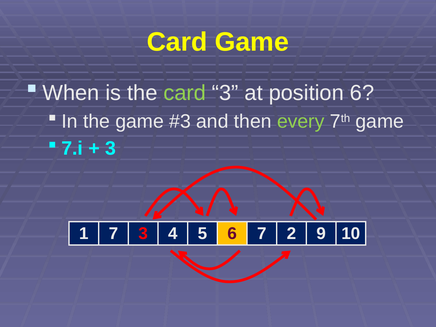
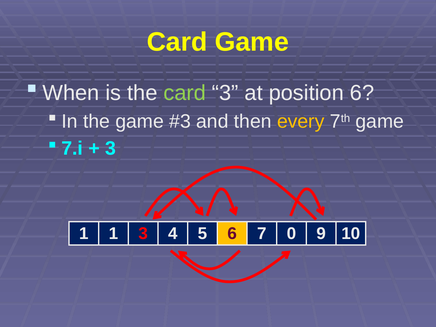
every colour: light green -> yellow (301, 121)
1 7: 7 -> 1 (114, 234)
2: 2 -> 0 (292, 234)
